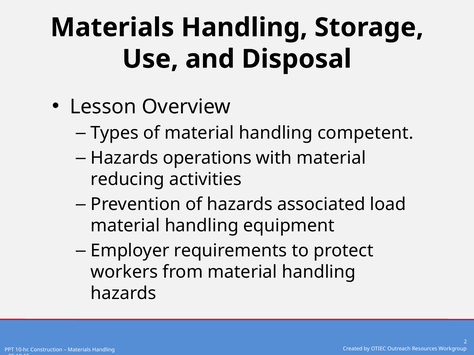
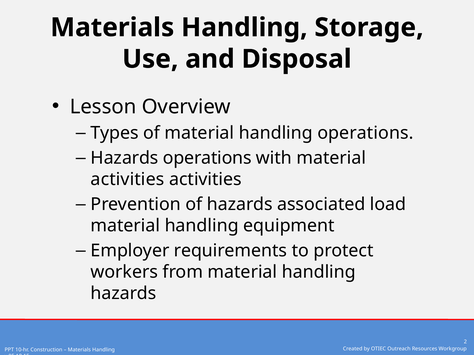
handling competent: competent -> operations (365, 133)
reducing: reducing -> activities (127, 180)
